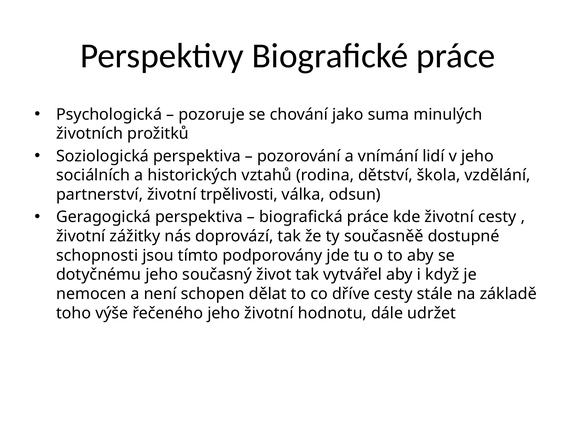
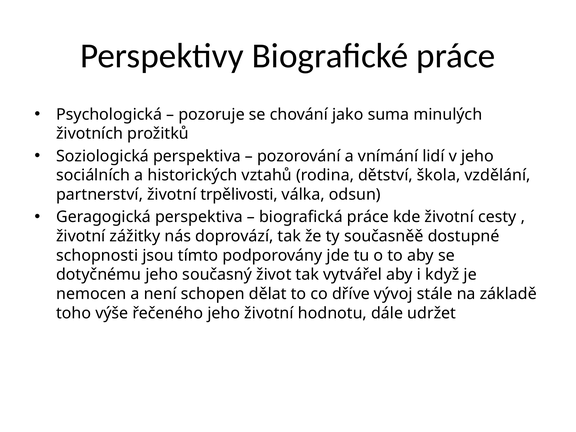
dříve cesty: cesty -> vývoj (393, 294)
